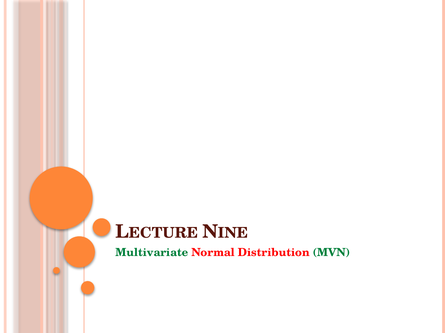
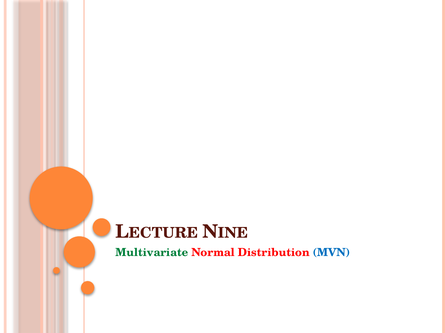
MVN colour: green -> blue (331, 253)
